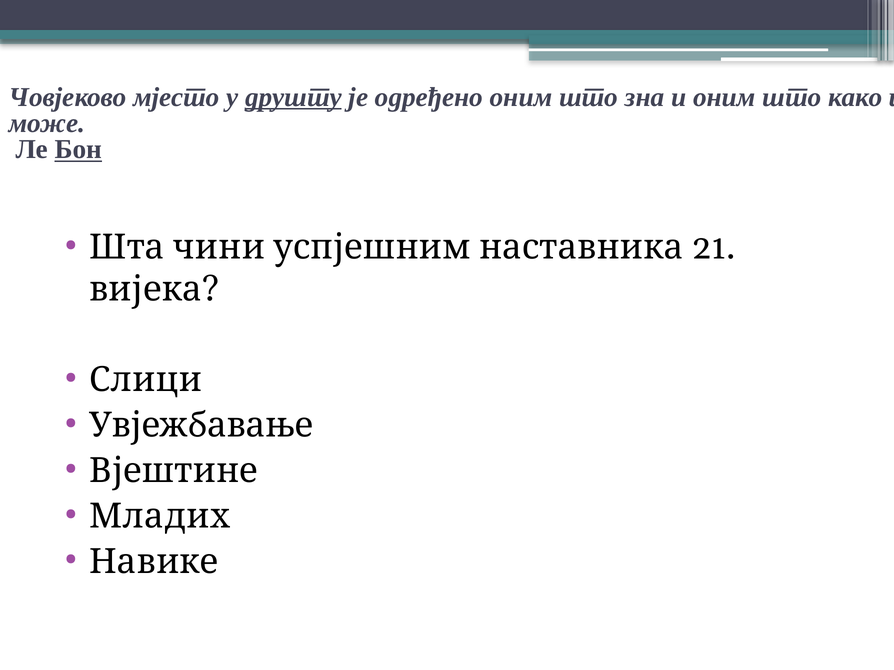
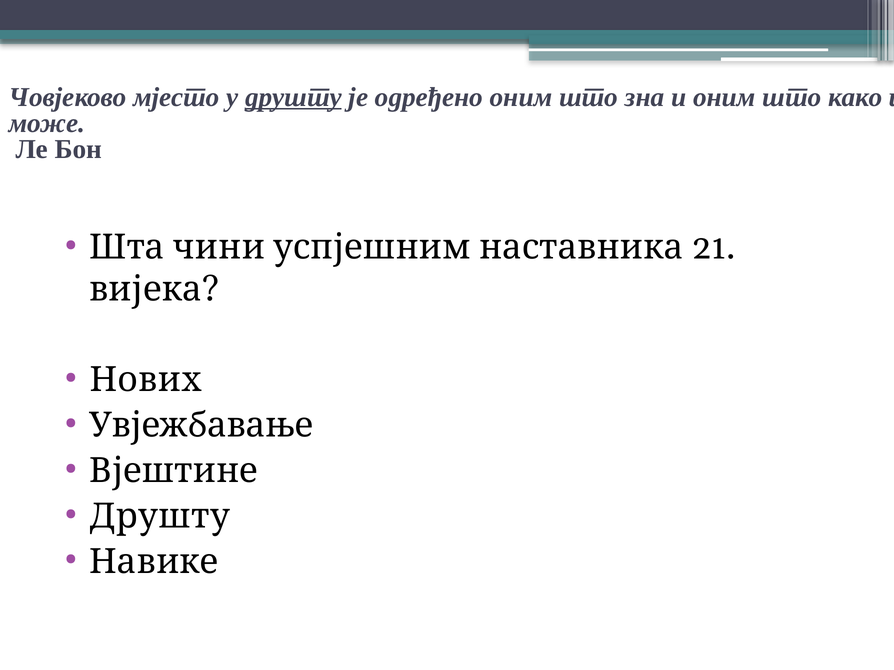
Бон underline: present -> none (78, 150)
Слици: Слици -> Нових (146, 380)
Младих: Младих -> Друшту (160, 517)
